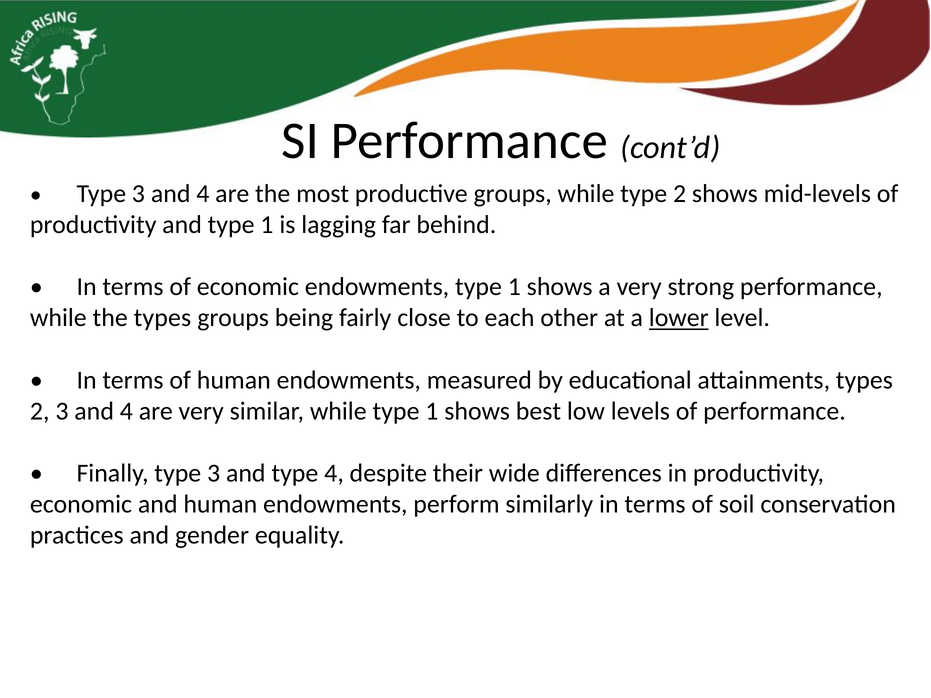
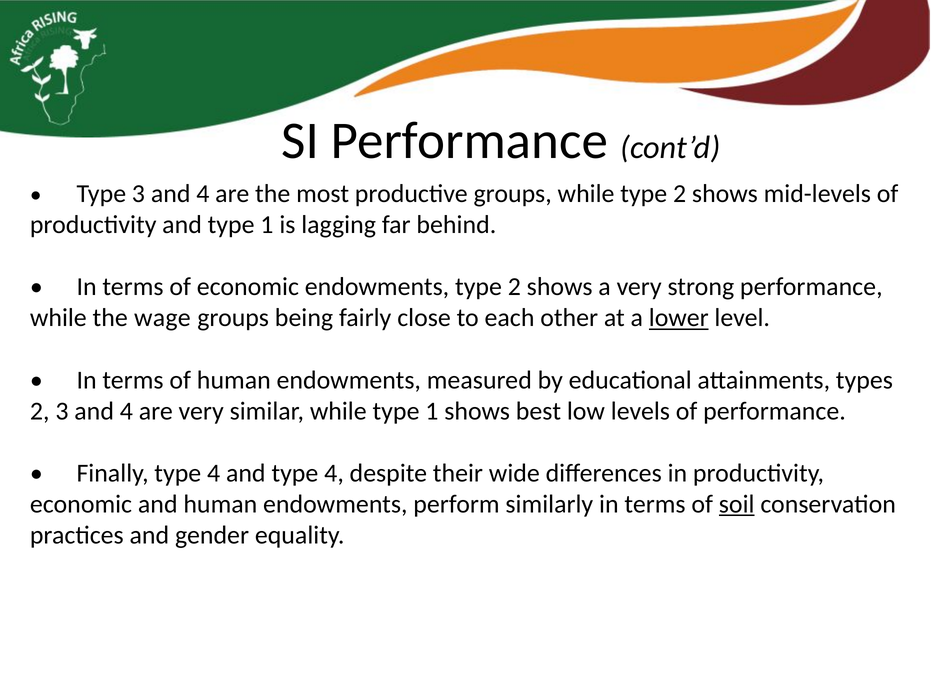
endowments type 1: 1 -> 2 (514, 287)
the types: types -> wage (162, 318)
Finally type 3: 3 -> 4 (214, 473)
soil underline: none -> present (737, 504)
